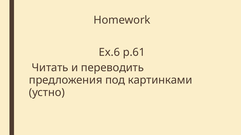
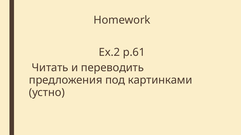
Ex.6: Ex.6 -> Ex.2 (109, 52)
